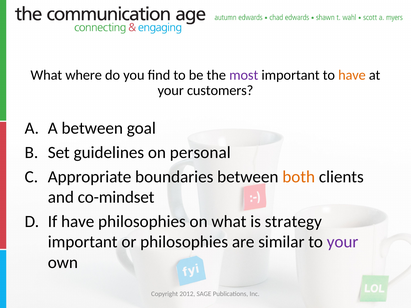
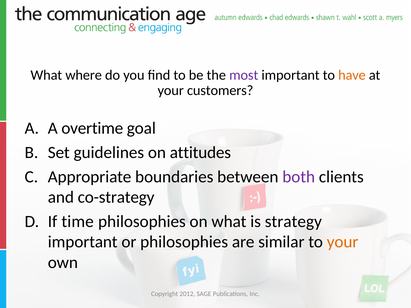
A between: between -> overtime (92, 128)
personal: personal -> attitudes (200, 153)
both colour: orange -> purple (299, 177)
co-mindset: co-mindset -> co-strategy (116, 197)
If have: have -> time (78, 222)
your colour: purple -> orange (343, 242)
